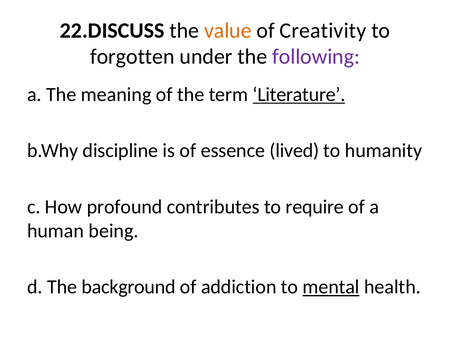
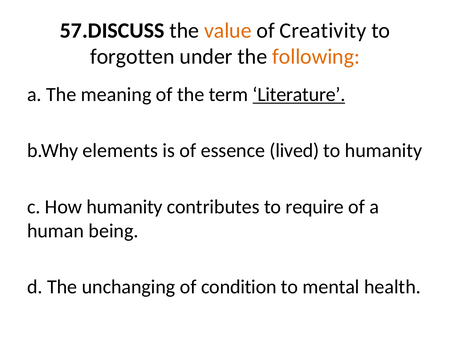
22.DISCUSS: 22.DISCUSS -> 57.DISCUSS (112, 30)
following colour: purple -> orange (316, 57)
discipline: discipline -> elements (120, 150)
How profound: profound -> humanity (125, 207)
background: background -> unchanging (129, 287)
addiction: addiction -> condition (239, 287)
mental underline: present -> none (331, 287)
